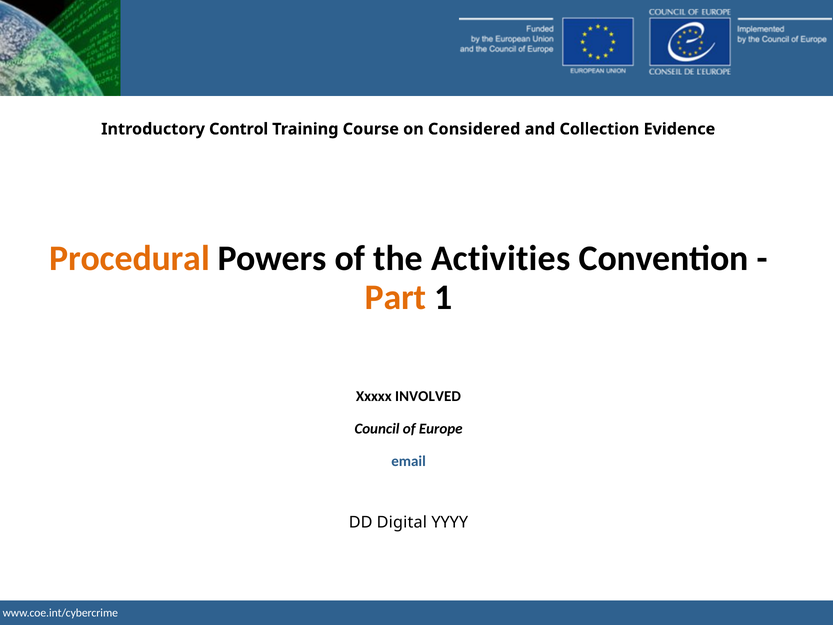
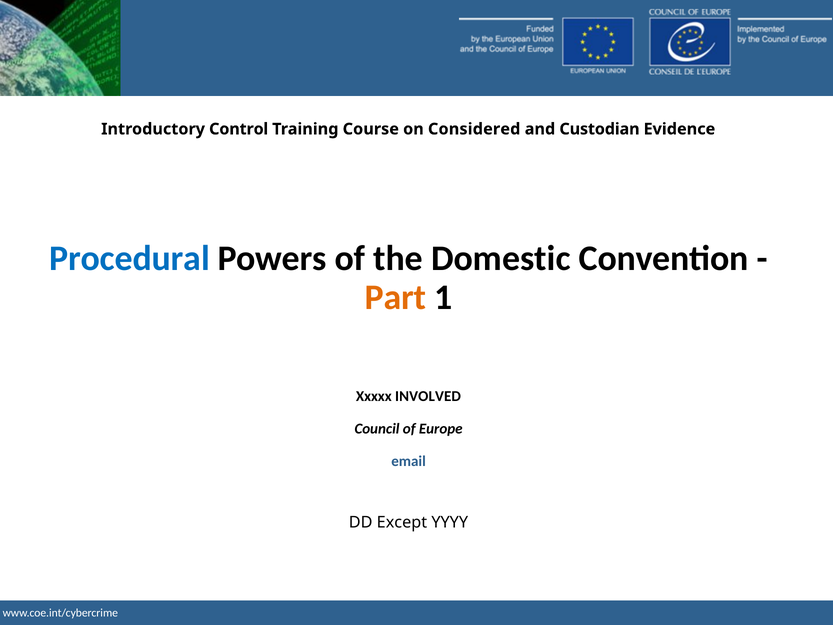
Collection: Collection -> Custodian (599, 129)
Procedural colour: orange -> blue (130, 258)
Activities: Activities -> Domestic (501, 258)
Digital: Digital -> Except (402, 522)
